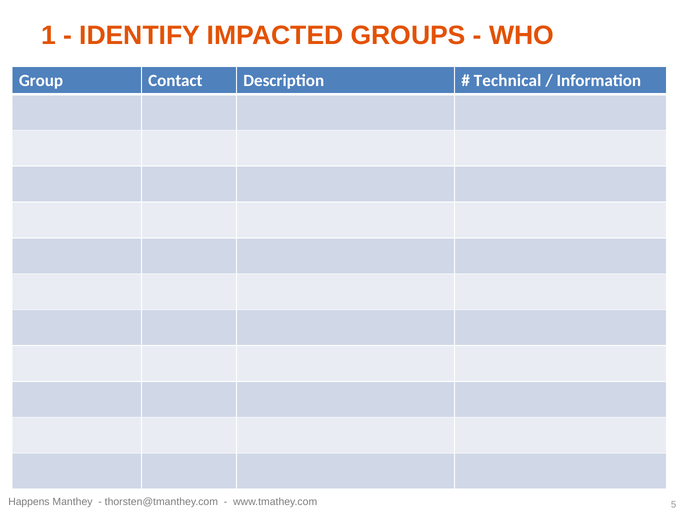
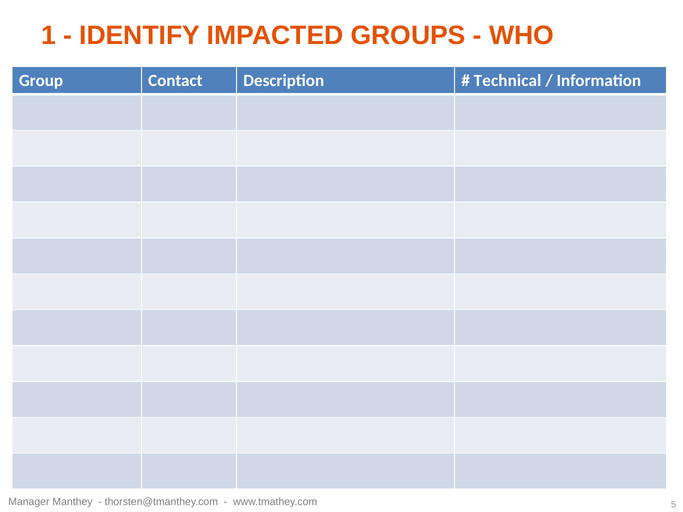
Happens: Happens -> Manager (29, 502)
